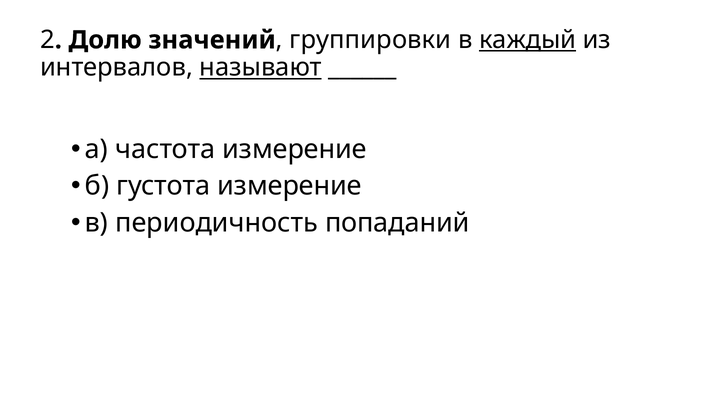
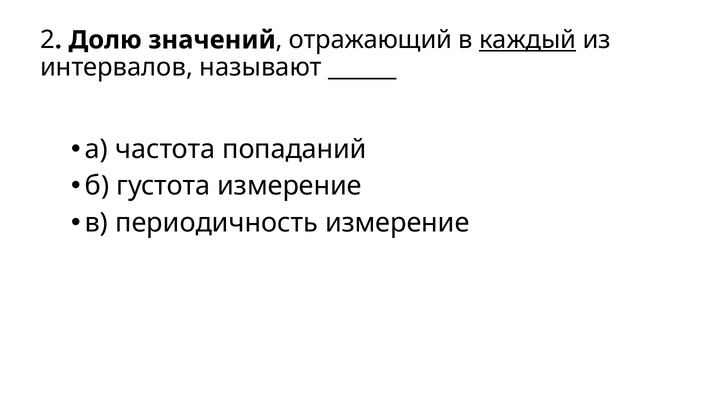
группировки: группировки -> отражающий (371, 40)
называют underline: present -> none (261, 68)
частота измерение: измерение -> попаданий (295, 149)
периодичность попаданий: попаданий -> измерение (397, 223)
